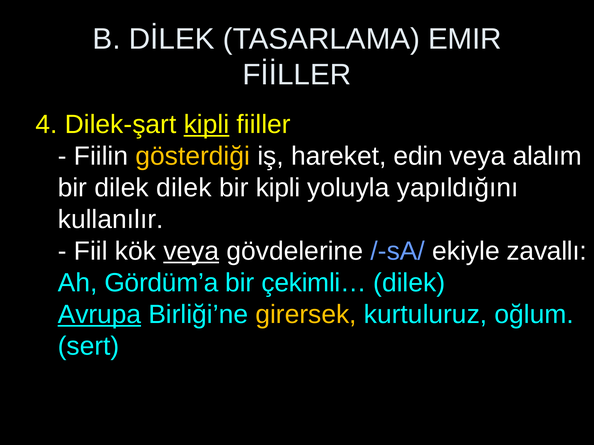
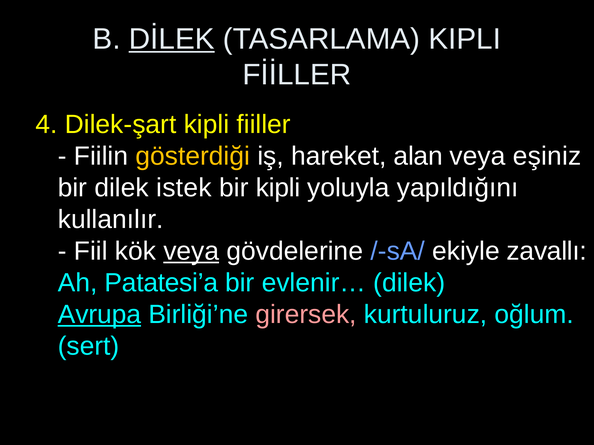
DİLEK underline: none -> present (172, 39)
TASARLAMA EMIR: EMIR -> KIPLI (465, 39)
kipli underline: present -> none (206, 125)
edin: edin -> alan (418, 156)
alalım: alalım -> eşiniz (547, 156)
dilek dilek: dilek -> istek (184, 188)
Gördüm’a: Gördüm’a -> Patatesi’a (161, 283)
çekimli…: çekimli… -> evlenir… (314, 283)
girersek colour: yellow -> pink (306, 315)
